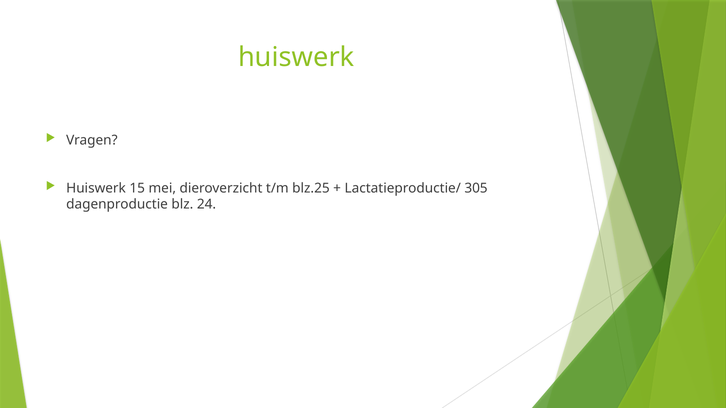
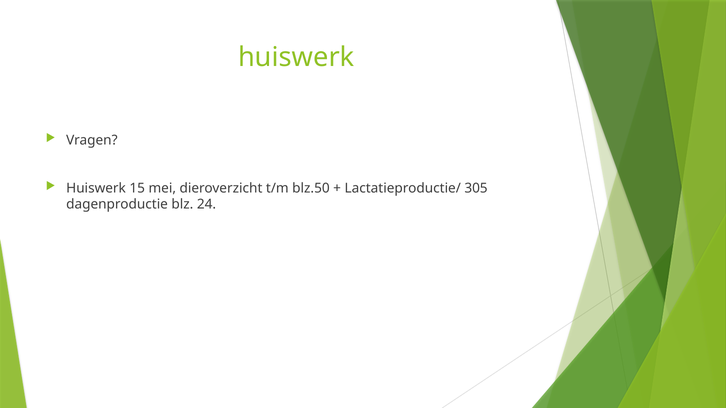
blz.25: blz.25 -> blz.50 (311, 188)
